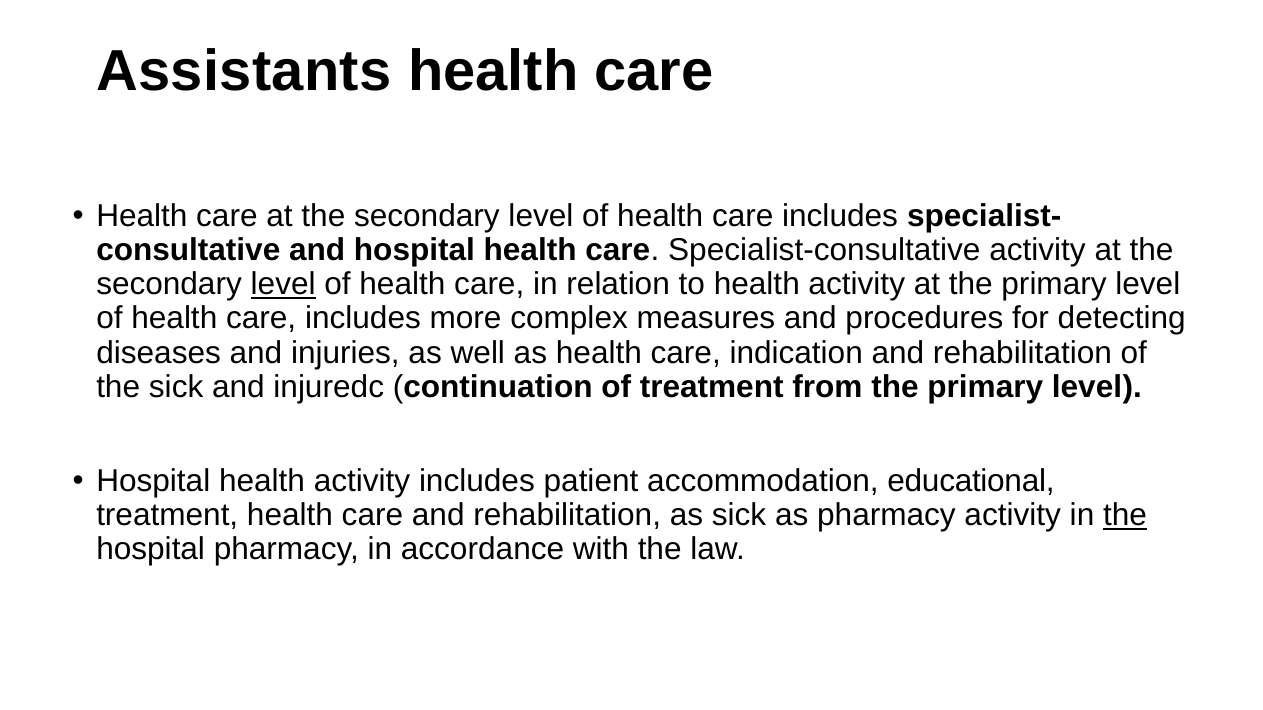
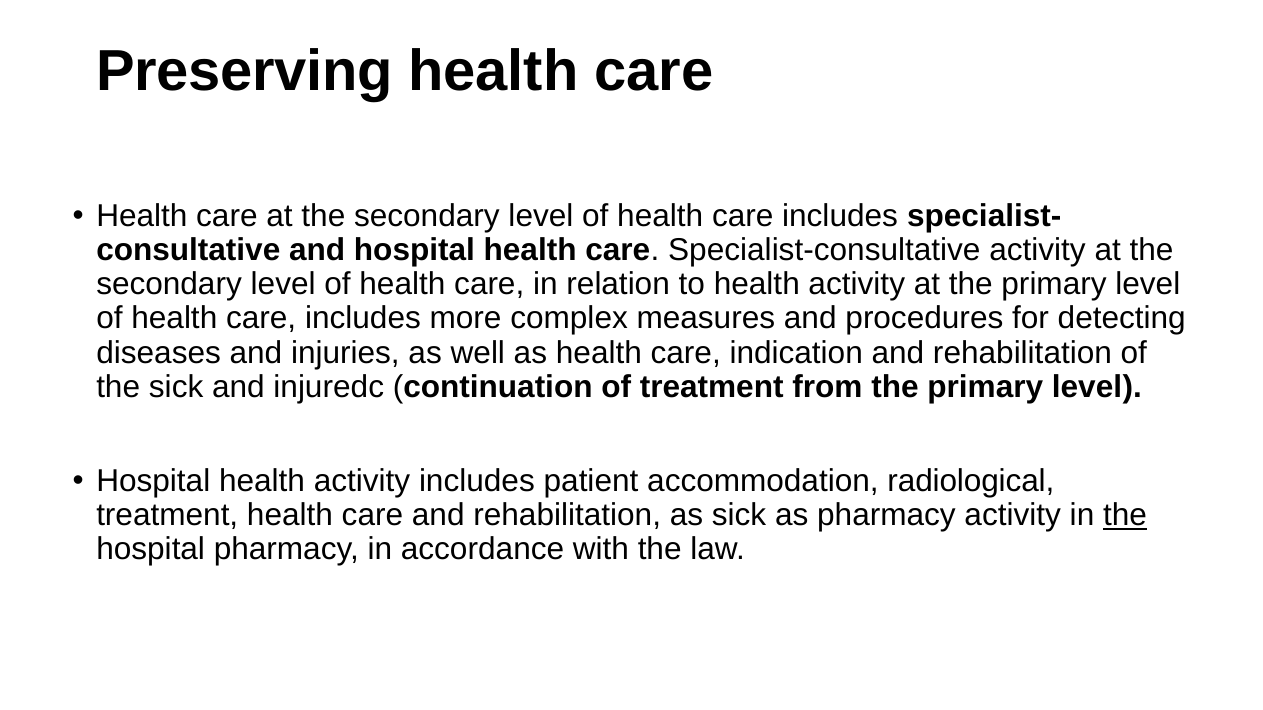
Assistants: Assistants -> Preserving (244, 71)
level underline: present -> none (283, 285)
educational: educational -> radiological (971, 481)
